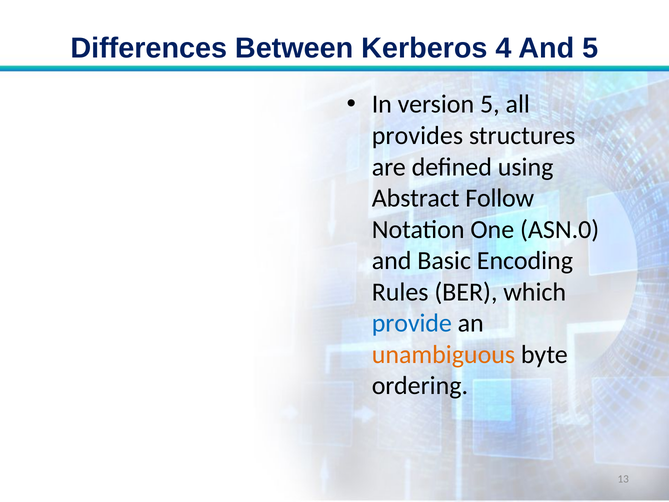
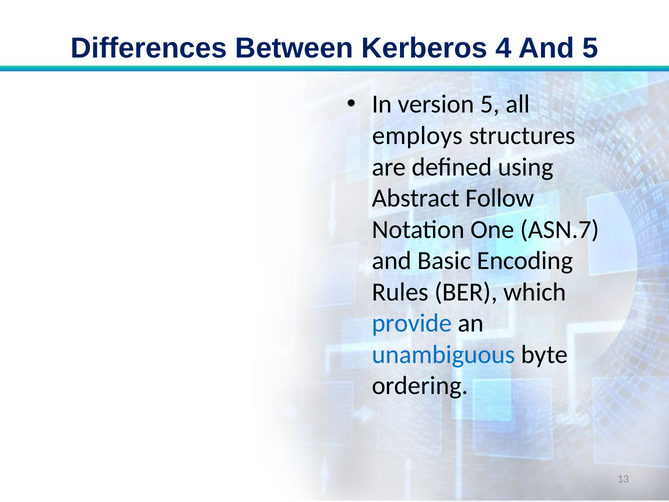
provides: provides -> employs (417, 136)
ASN.0: ASN.0 -> ASN.7 (560, 229)
unambiguous colour: orange -> blue (443, 354)
